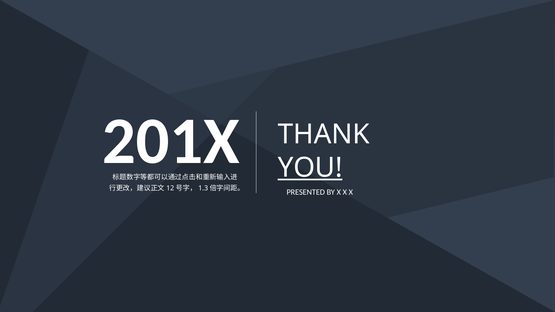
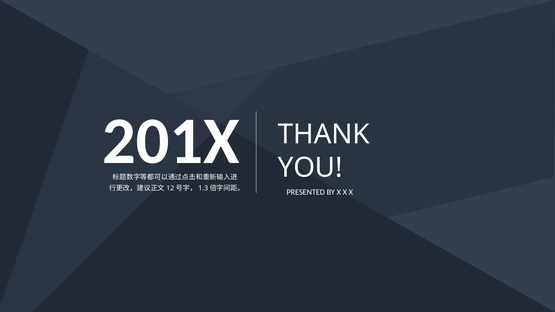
YOU underline: present -> none (310, 168)
